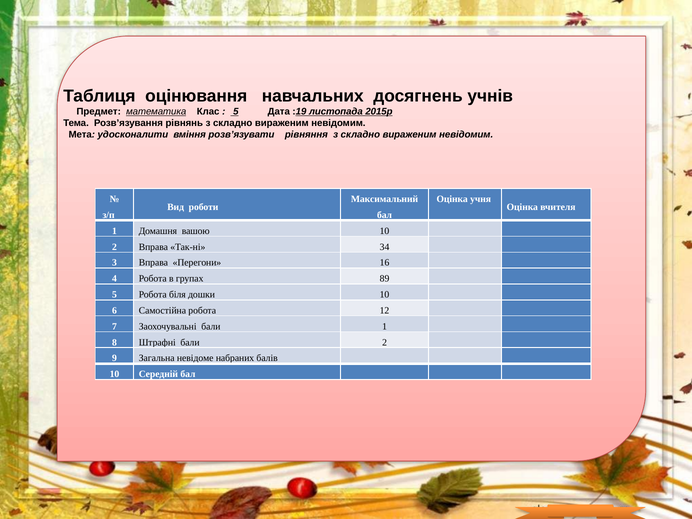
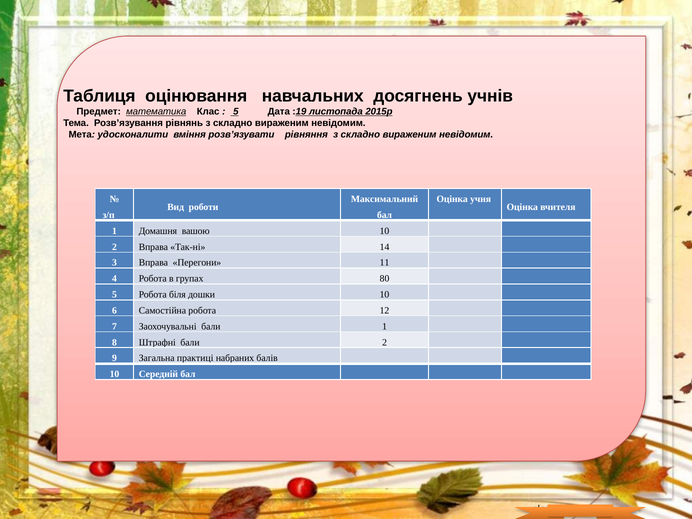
34: 34 -> 14 (385, 247)
16: 16 -> 11 (385, 263)
89: 89 -> 80 (385, 279)
невідоме: невідоме -> практиці (195, 358)
